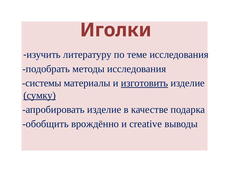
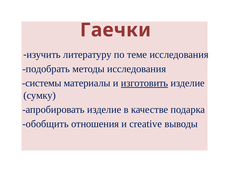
Иголки: Иголки -> Гаечки (115, 30)
сумку underline: present -> none (40, 95)
врождённо: врождённо -> отношения (95, 124)
